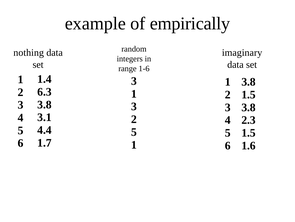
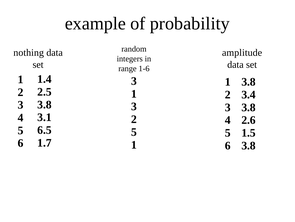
empirically: empirically -> probability (190, 23)
imaginary: imaginary -> amplitude (242, 53)
6.3: 6.3 -> 2.5 (45, 92)
1.5: 1.5 -> 3.4 (249, 94)
2.3: 2.3 -> 2.6 (249, 120)
4.4: 4.4 -> 6.5 (45, 130)
1.6: 1.6 -> 3.8 (249, 145)
